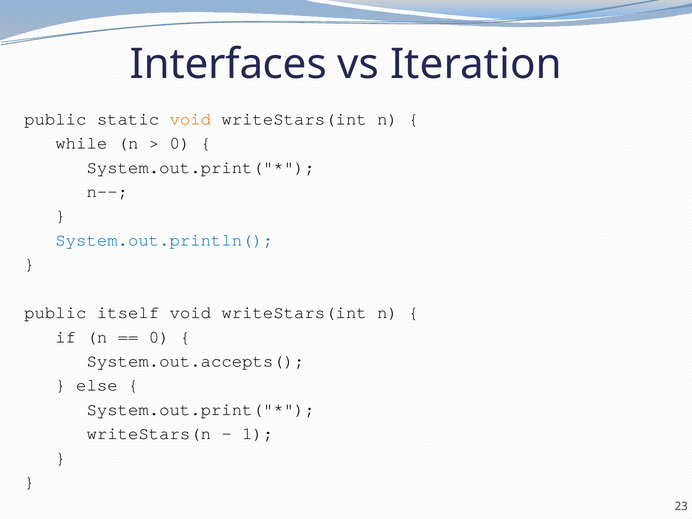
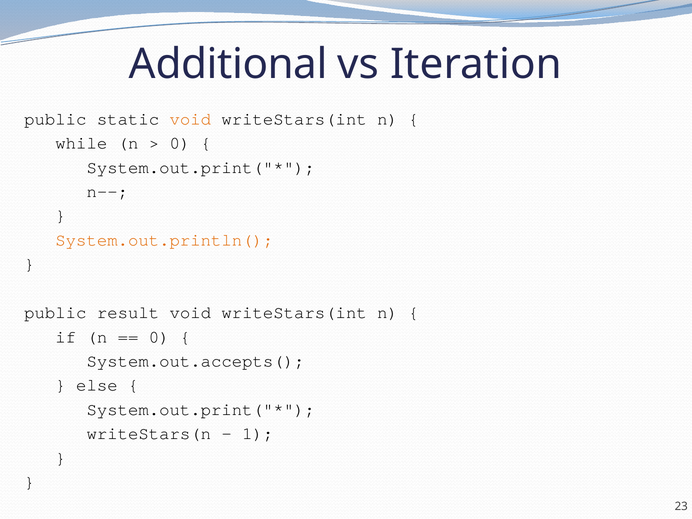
Interfaces: Interfaces -> Additional (228, 64)
System.out.println( colour: blue -> orange (164, 240)
itself: itself -> result (128, 313)
